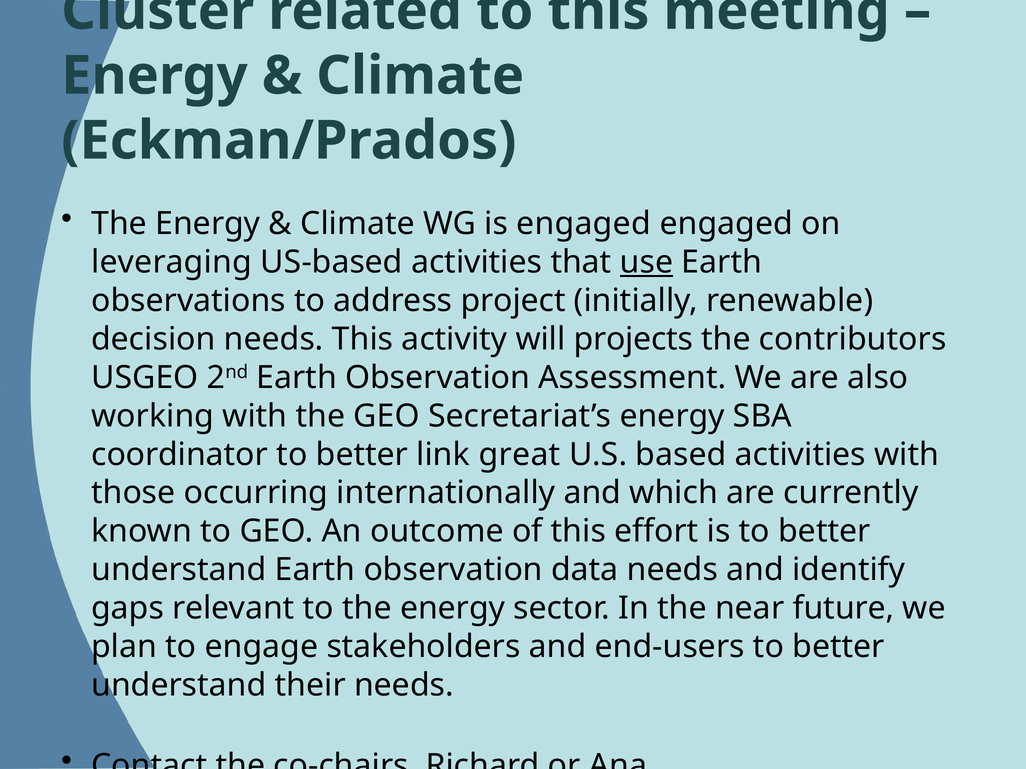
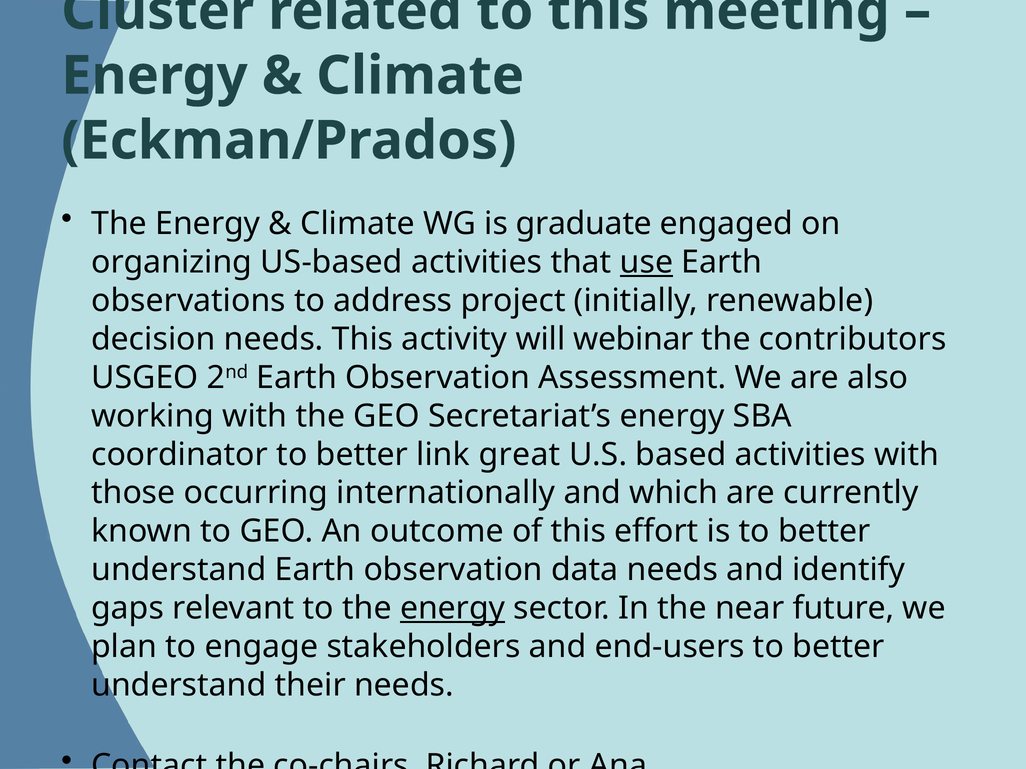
is engaged: engaged -> graduate (584, 224)
leveraging: leveraging -> organizing (172, 262)
projects: projects -> webinar (634, 339)
energy underline: none -> present (453, 609)
